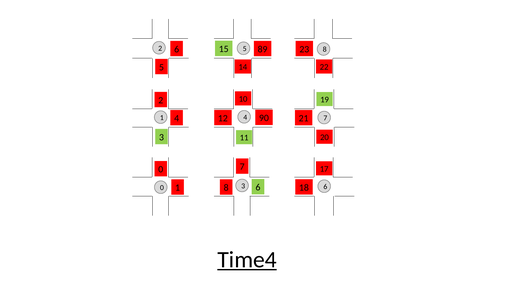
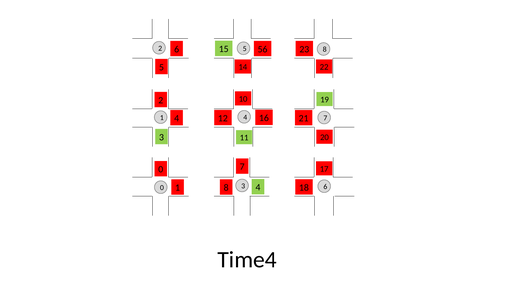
89: 89 -> 56 (263, 49)
90: 90 -> 16 (264, 118)
8 6: 6 -> 4 (258, 188)
Time4 underline: present -> none (247, 260)
